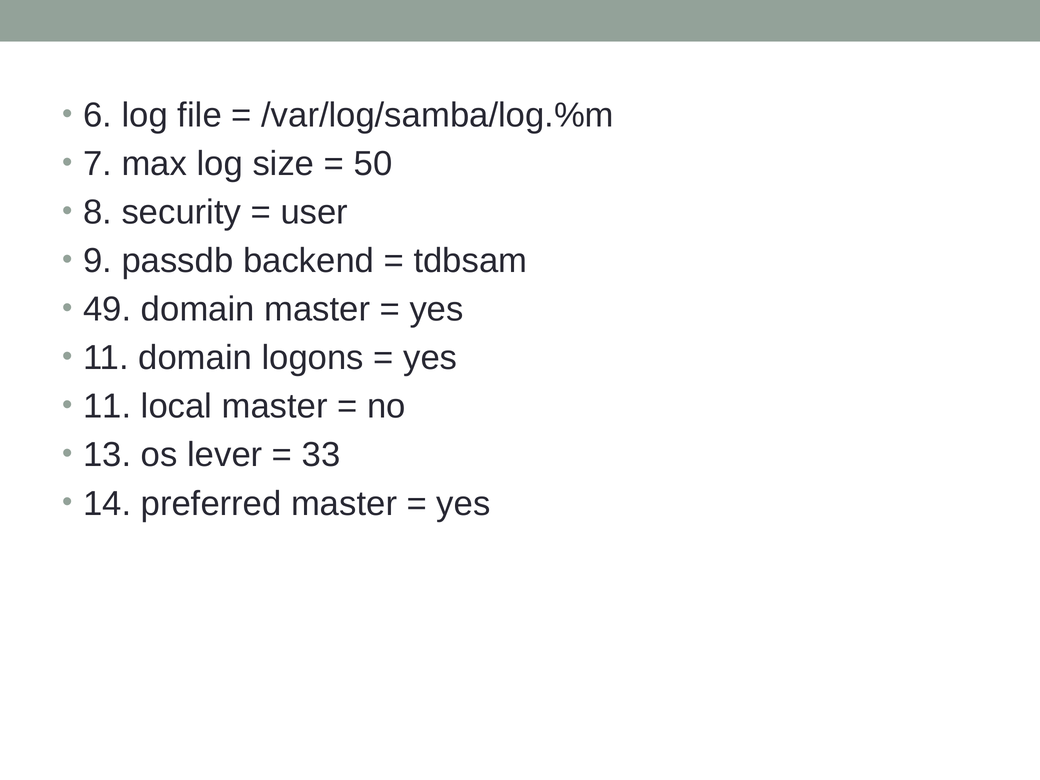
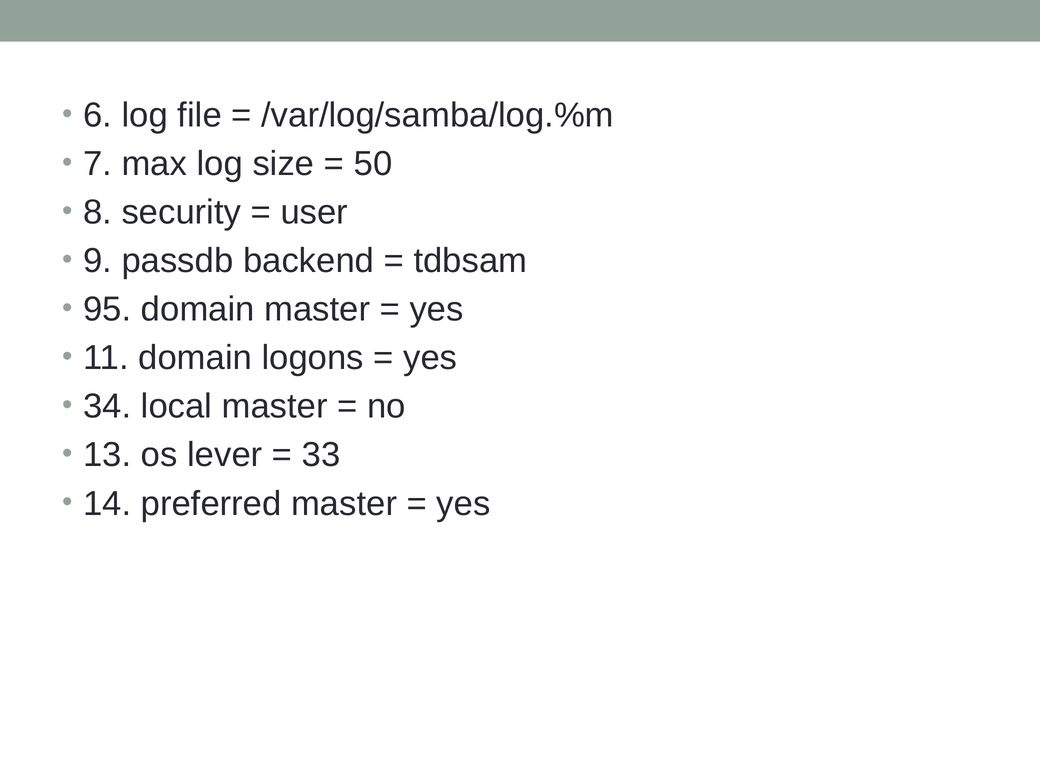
49: 49 -> 95 (107, 309)
11: 11 -> 34 (107, 407)
